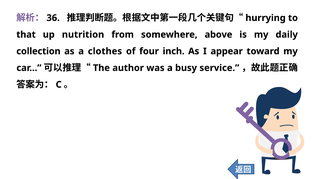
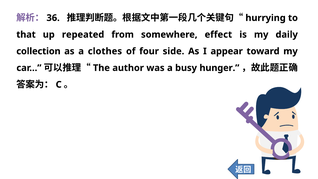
nutrition: nutrition -> repeated (83, 35)
above: above -> effect (218, 35)
inch: inch -> side (174, 51)
service: service -> hunger (219, 68)
